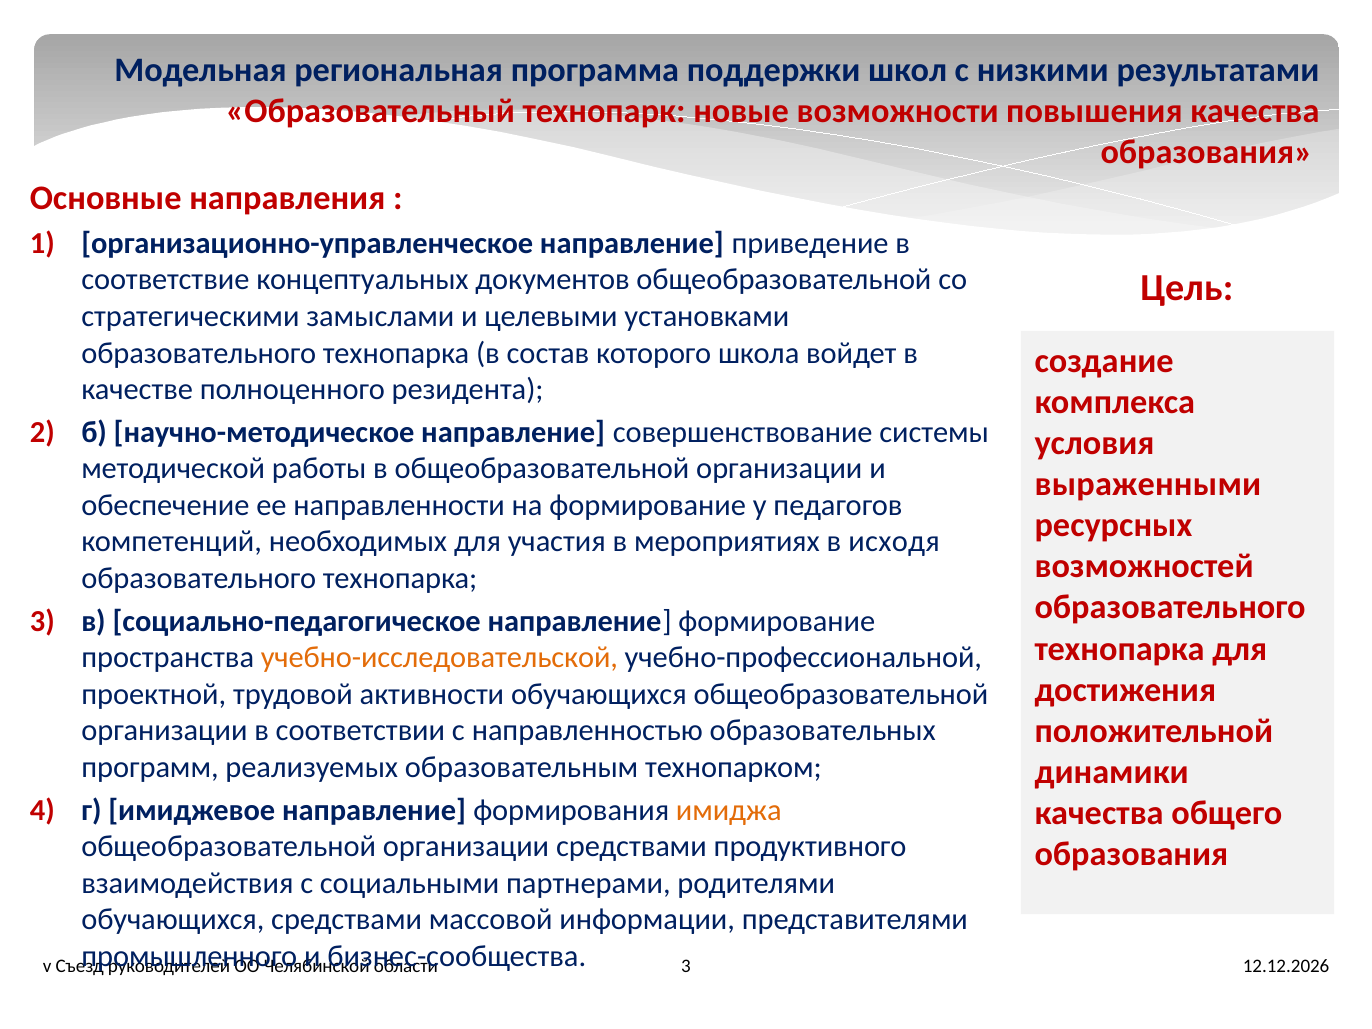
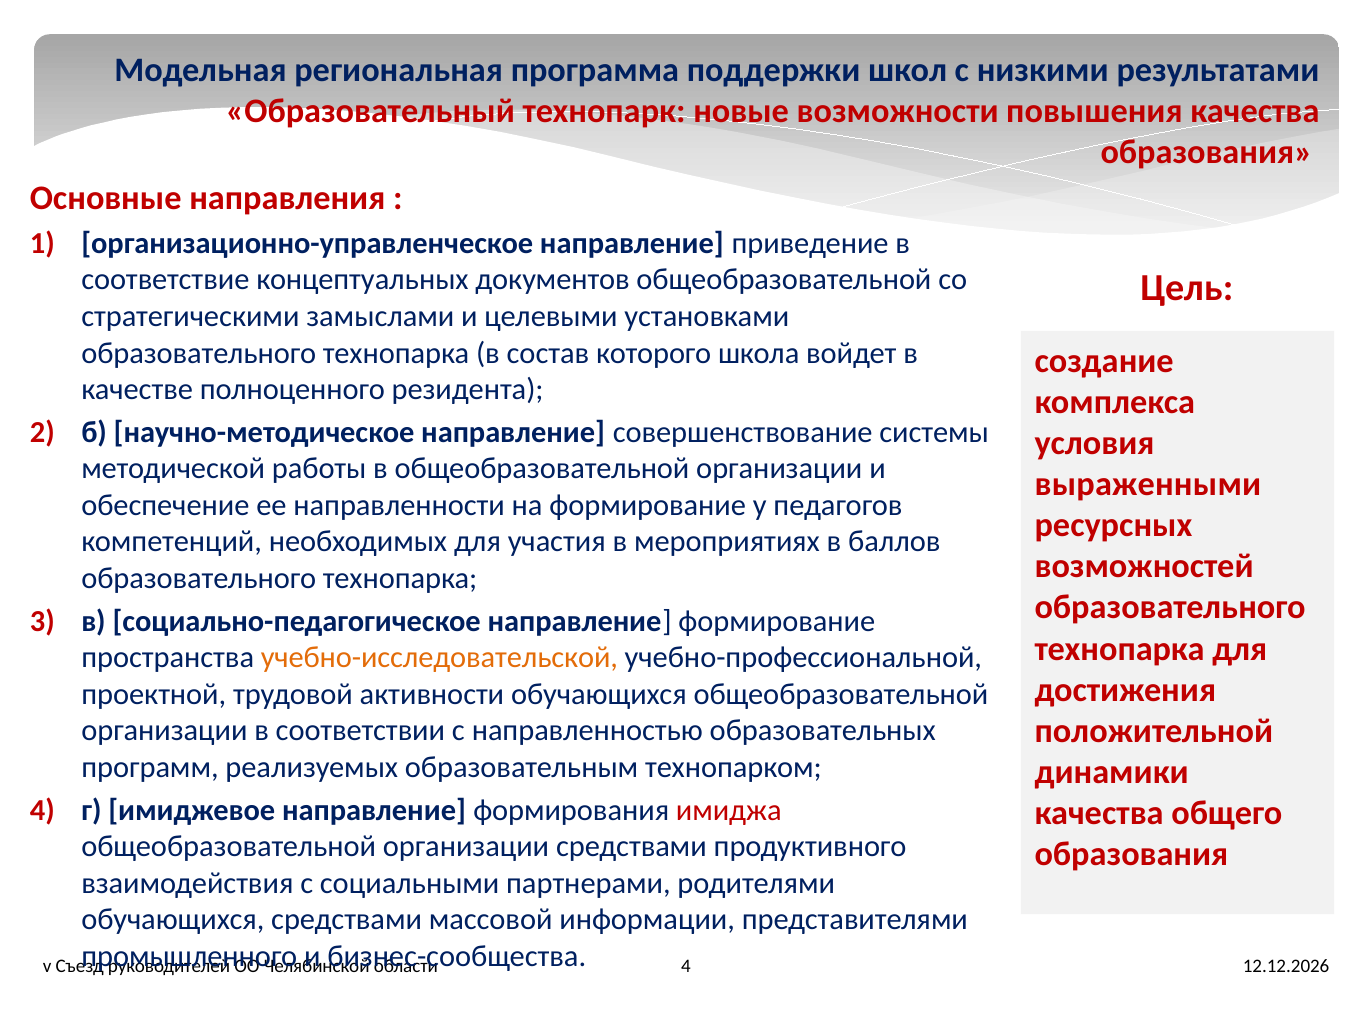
исходя: исходя -> баллов (894, 542)
имиджа colour: orange -> red (729, 810)
3: 3 -> 4 (686, 966)
